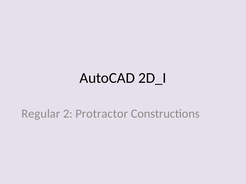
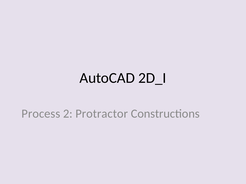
Regular: Regular -> Process (41, 114)
